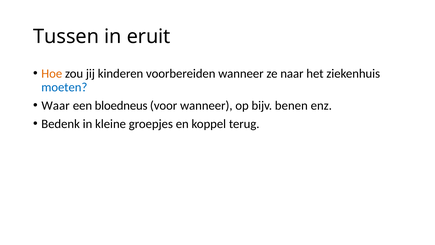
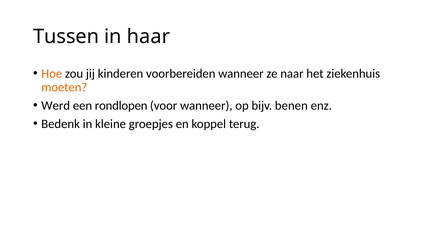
eruit: eruit -> haar (148, 37)
moeten colour: blue -> orange (64, 87)
Waar: Waar -> Werd (56, 105)
bloedneus: bloedneus -> rondlopen (121, 105)
